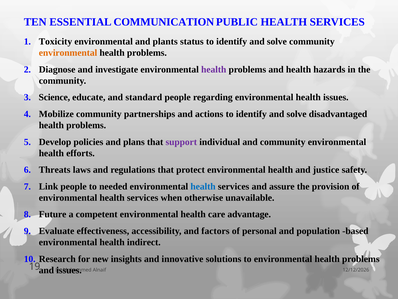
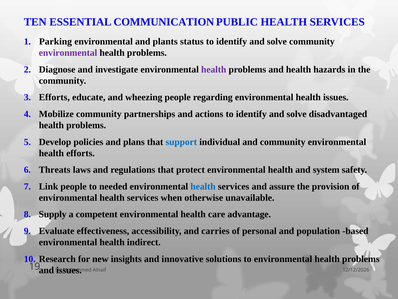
Toxicity: Toxicity -> Parking (55, 41)
environmental colour: orange -> purple (68, 53)
Science: Science -> Efforts (54, 97)
standard: standard -> wheezing (144, 97)
support colour: purple -> blue (181, 142)
justice: justice -> system (326, 170)
Future: Future -> Supply (53, 214)
factors: factors -> carries (215, 231)
